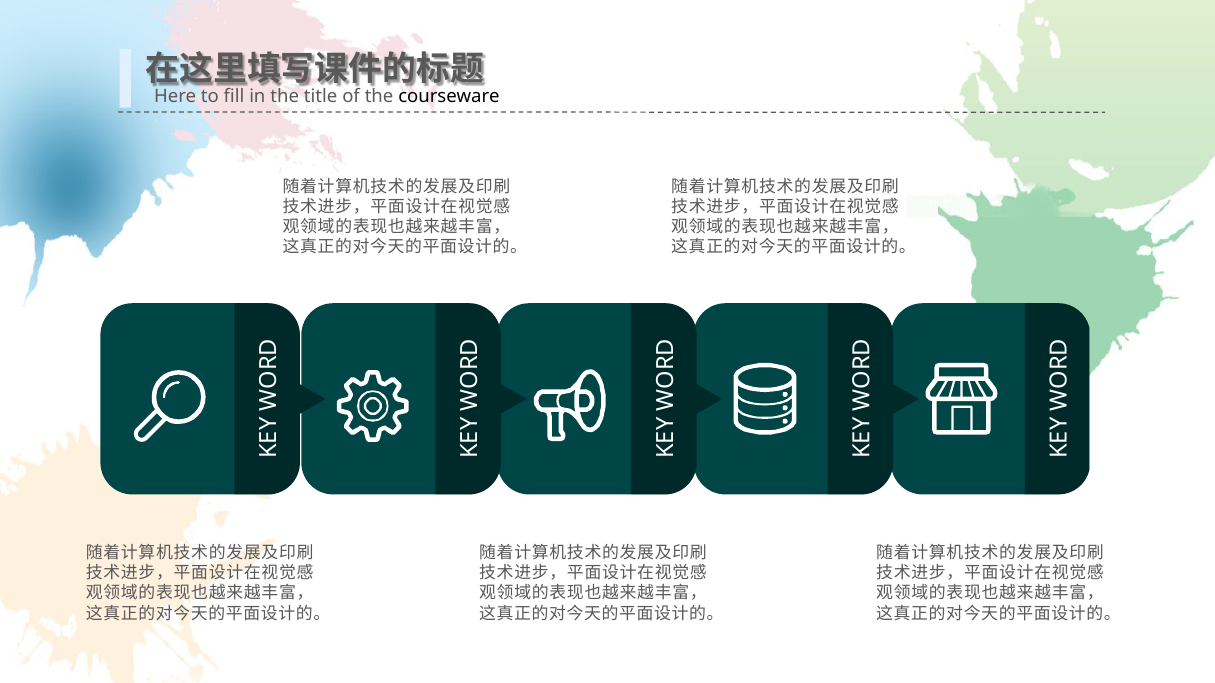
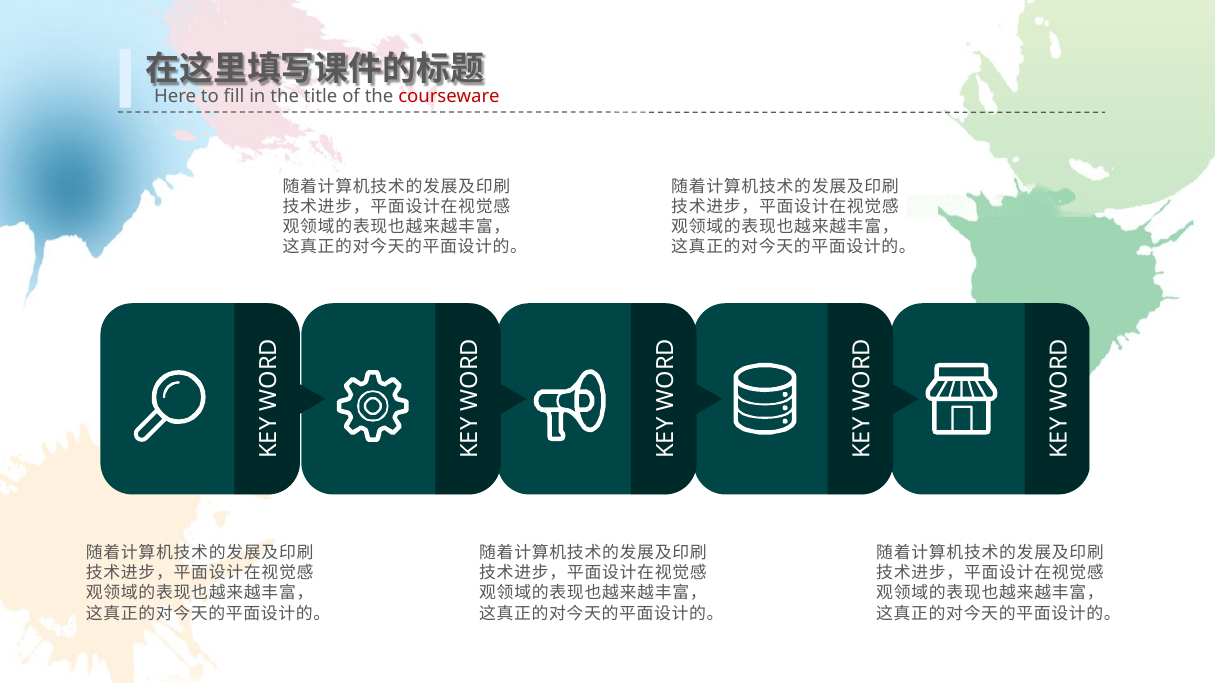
courseware colour: black -> red (449, 96)
